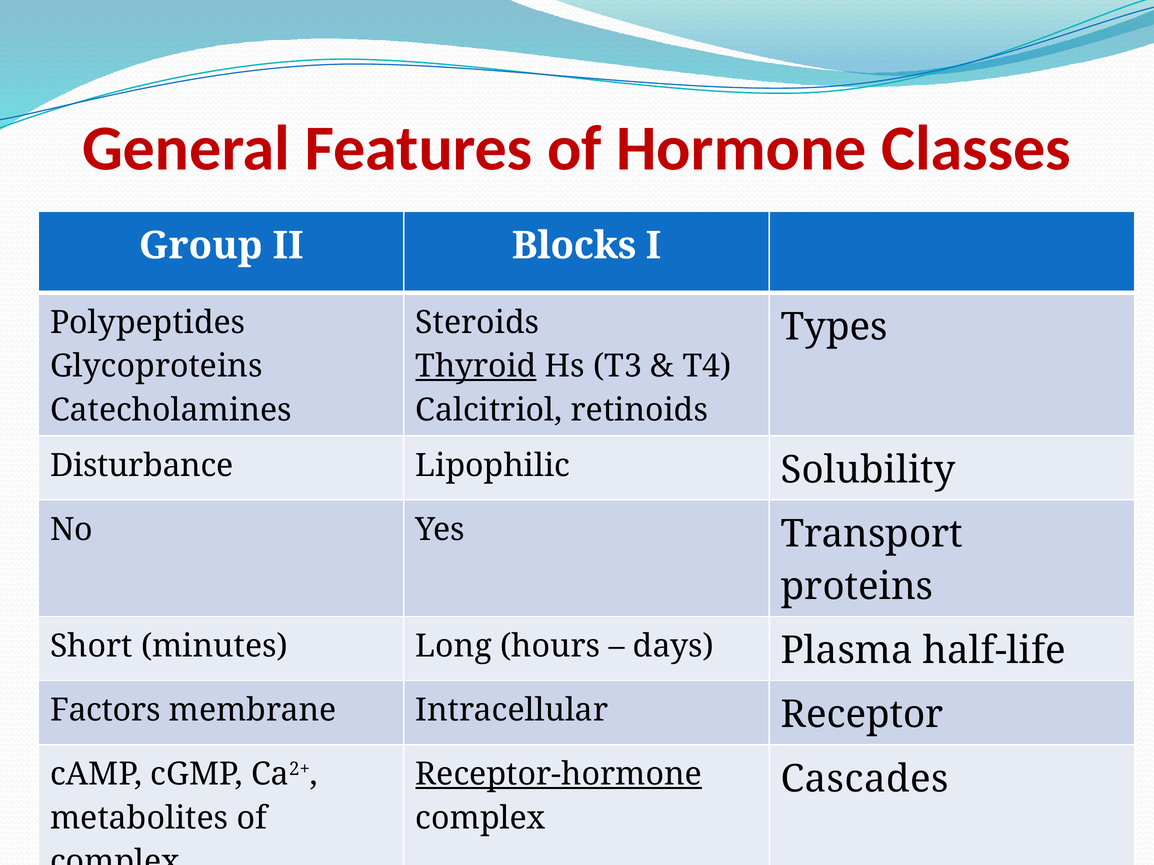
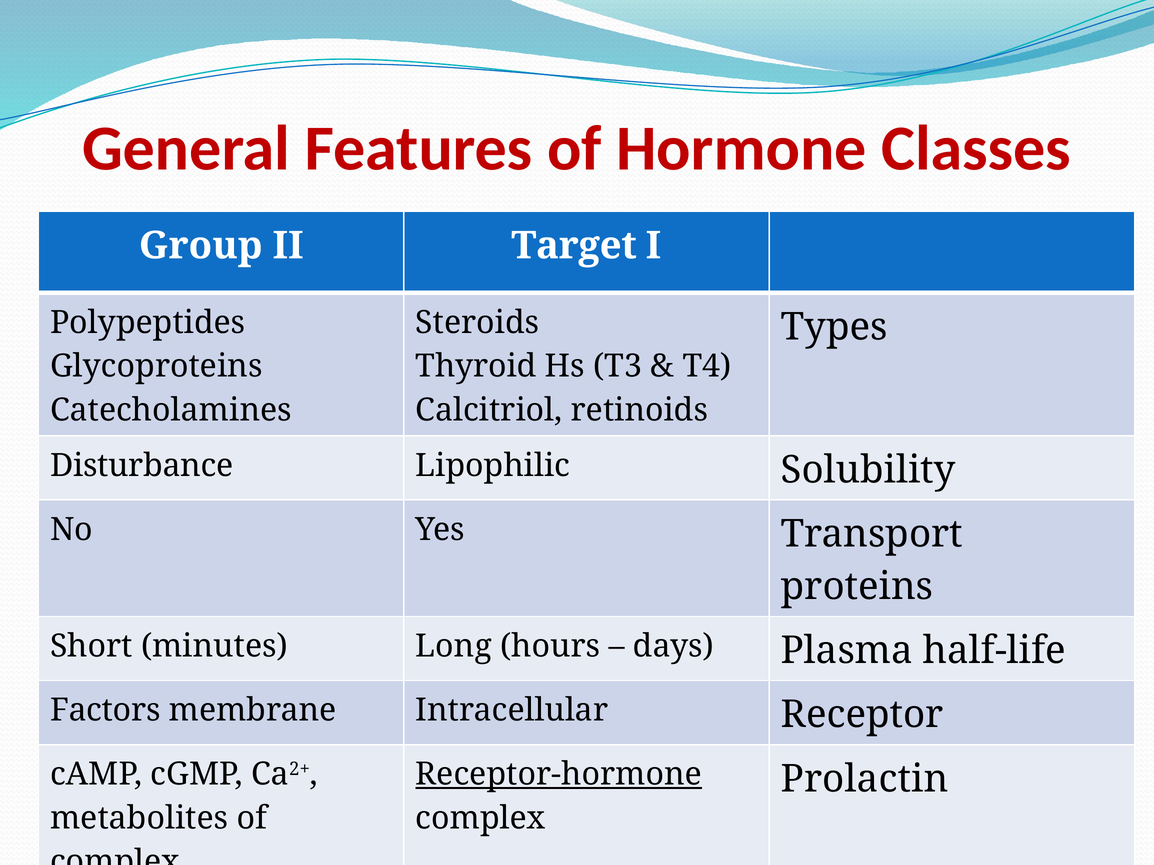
Blocks: Blocks -> Target (574, 246)
Thyroid underline: present -> none (476, 366)
Cascades: Cascades -> Prolactin (865, 779)
